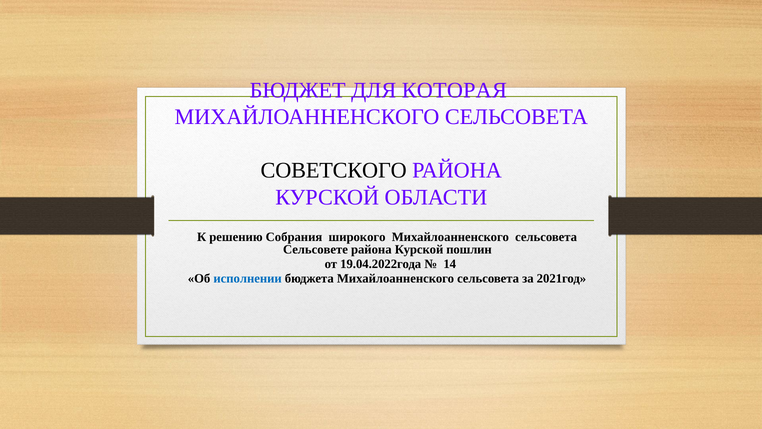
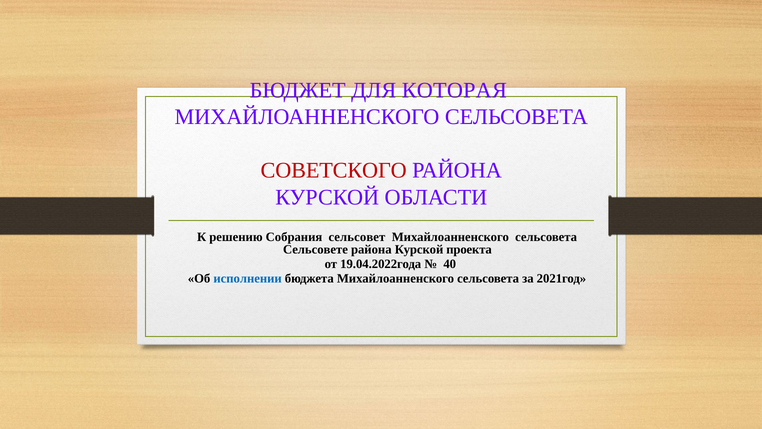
СОВЕТСКОГО colour: black -> red (334, 170)
широкого: широкого -> сельсовет (357, 237)
пошлин: пошлин -> проекта (469, 249)
14: 14 -> 40 (450, 264)
